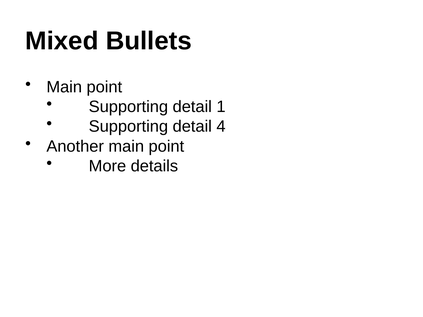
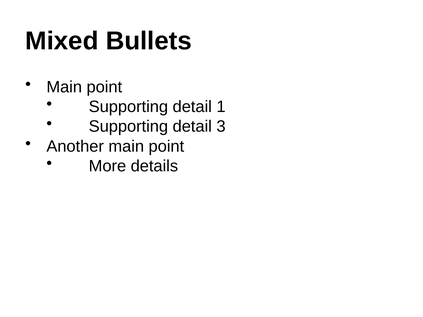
4: 4 -> 3 (221, 127)
